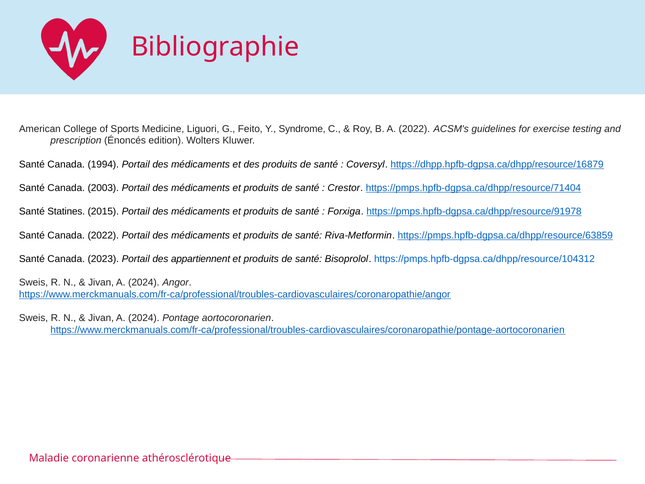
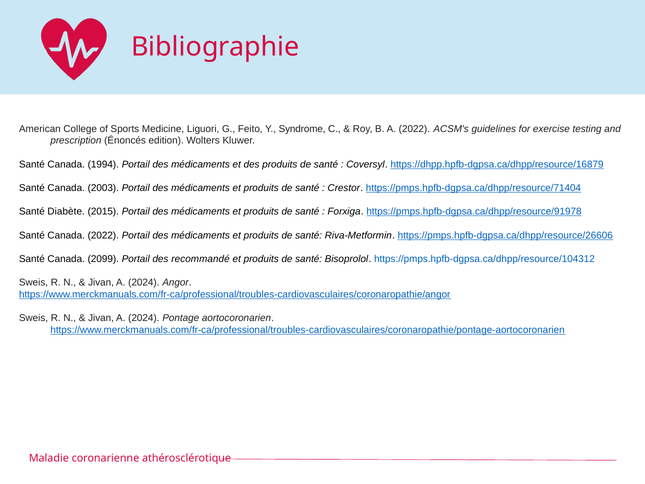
Statines: Statines -> Diabète (66, 212)
https://pmps.hpfb-dgpsa.ca/dhpp/resource/63859: https://pmps.hpfb-dgpsa.ca/dhpp/resource/63859 -> https://pmps.hpfb-dgpsa.ca/dhpp/resource/26606 (505, 235)
2023: 2023 -> 2099 (103, 259)
appartiennent: appartiennent -> recommandé (200, 259)
